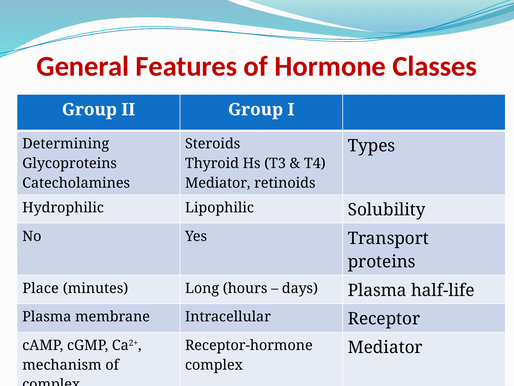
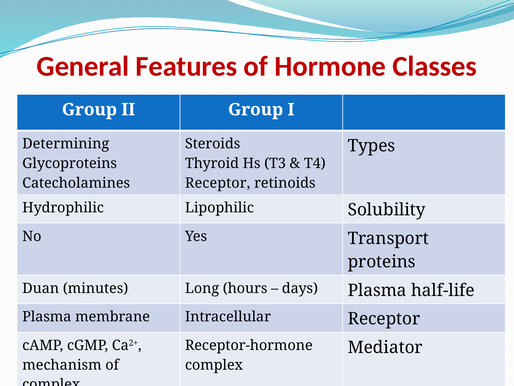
Mediator: Mediator -> Receptor (218, 183)
Place: Place -> Duan (41, 288)
